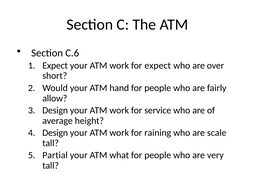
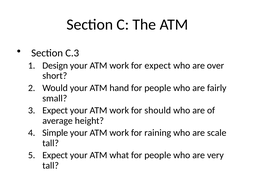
C.6: C.6 -> C.3 (72, 53)
Expect: Expect -> Design (55, 66)
allow: allow -> small (55, 98)
Design: Design -> Expect (55, 111)
service: service -> should (158, 111)
Design: Design -> Simple (55, 133)
Partial: Partial -> Expect (55, 155)
